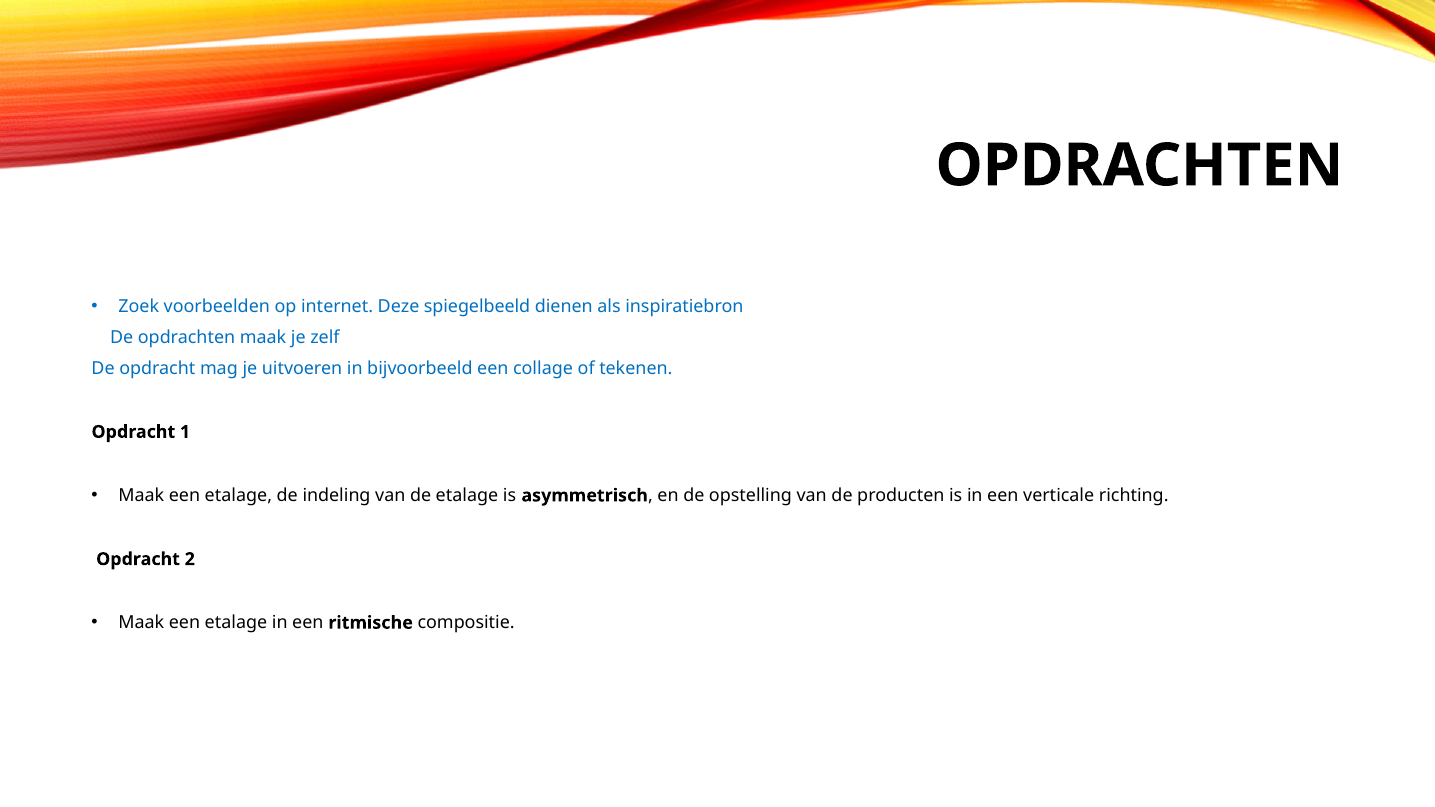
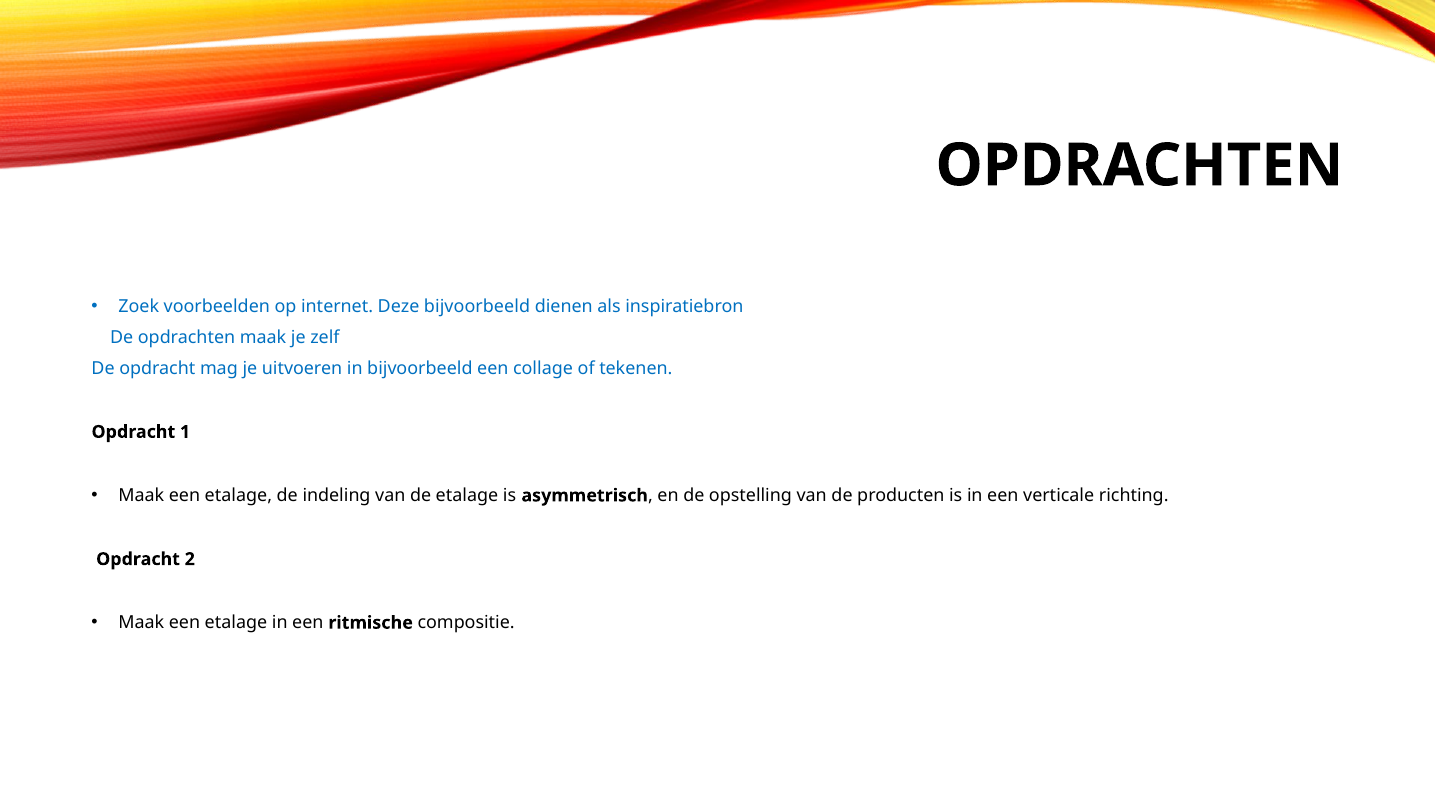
Deze spiegelbeeld: spiegelbeeld -> bijvoorbeeld (477, 307)
